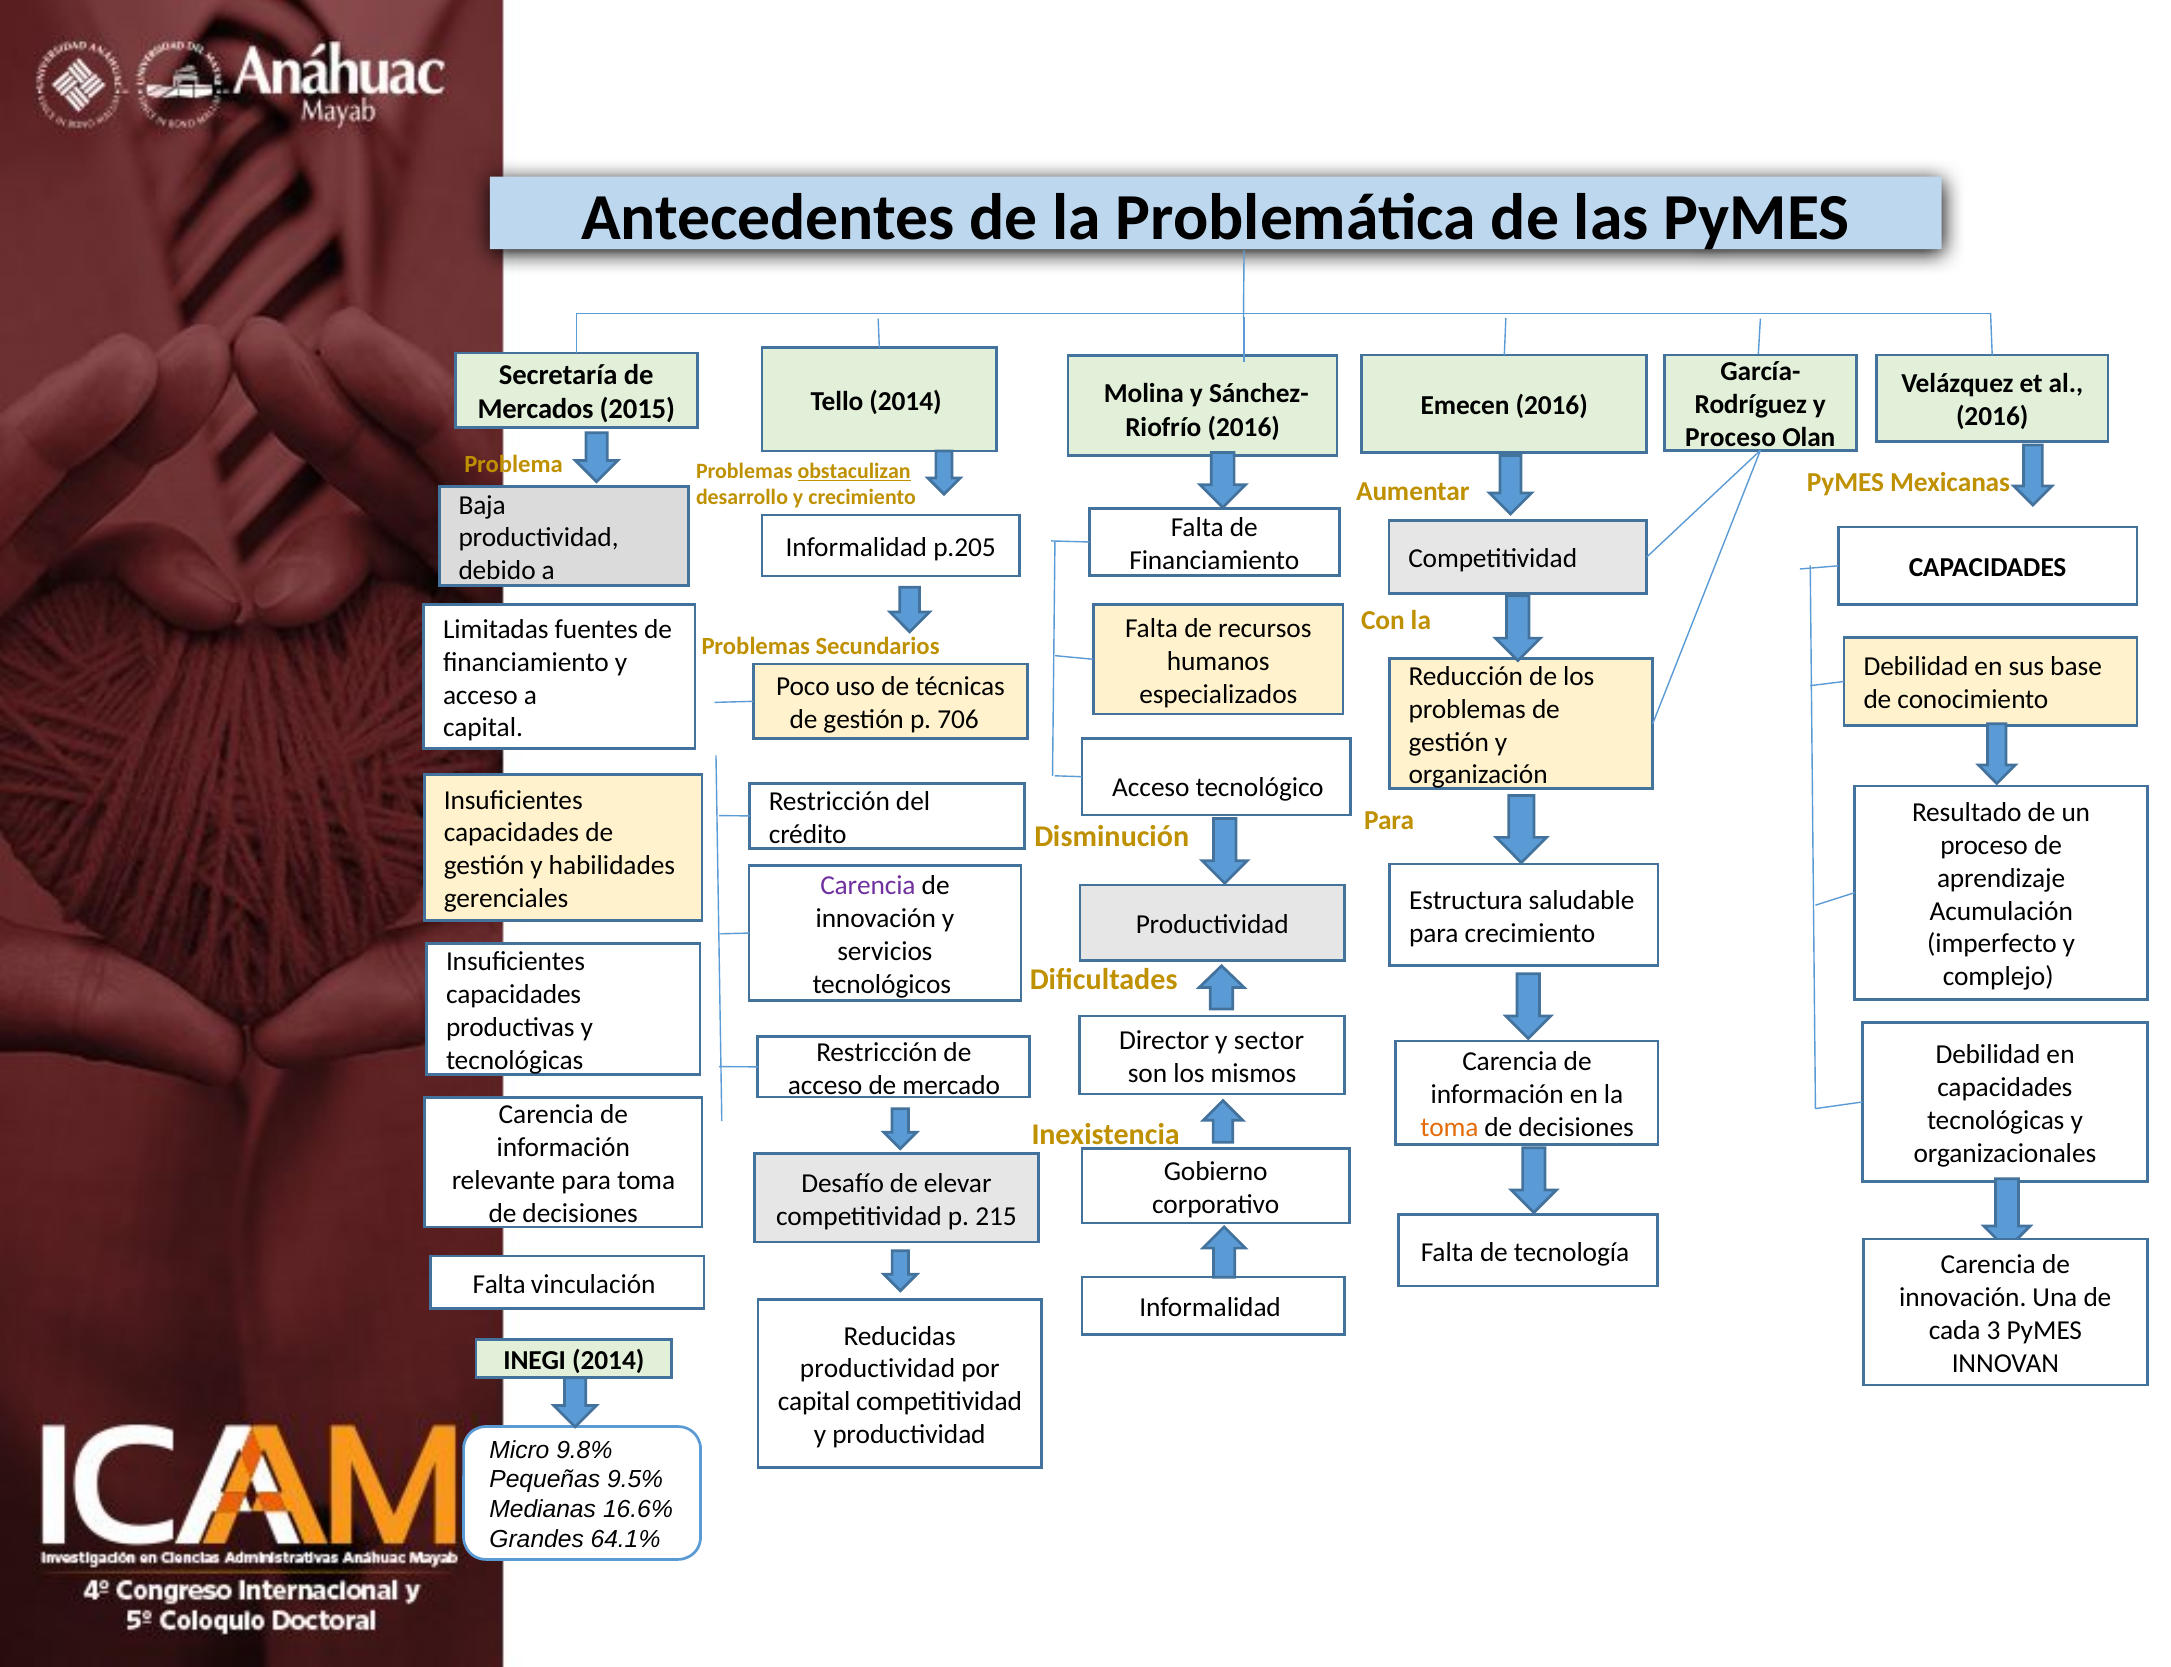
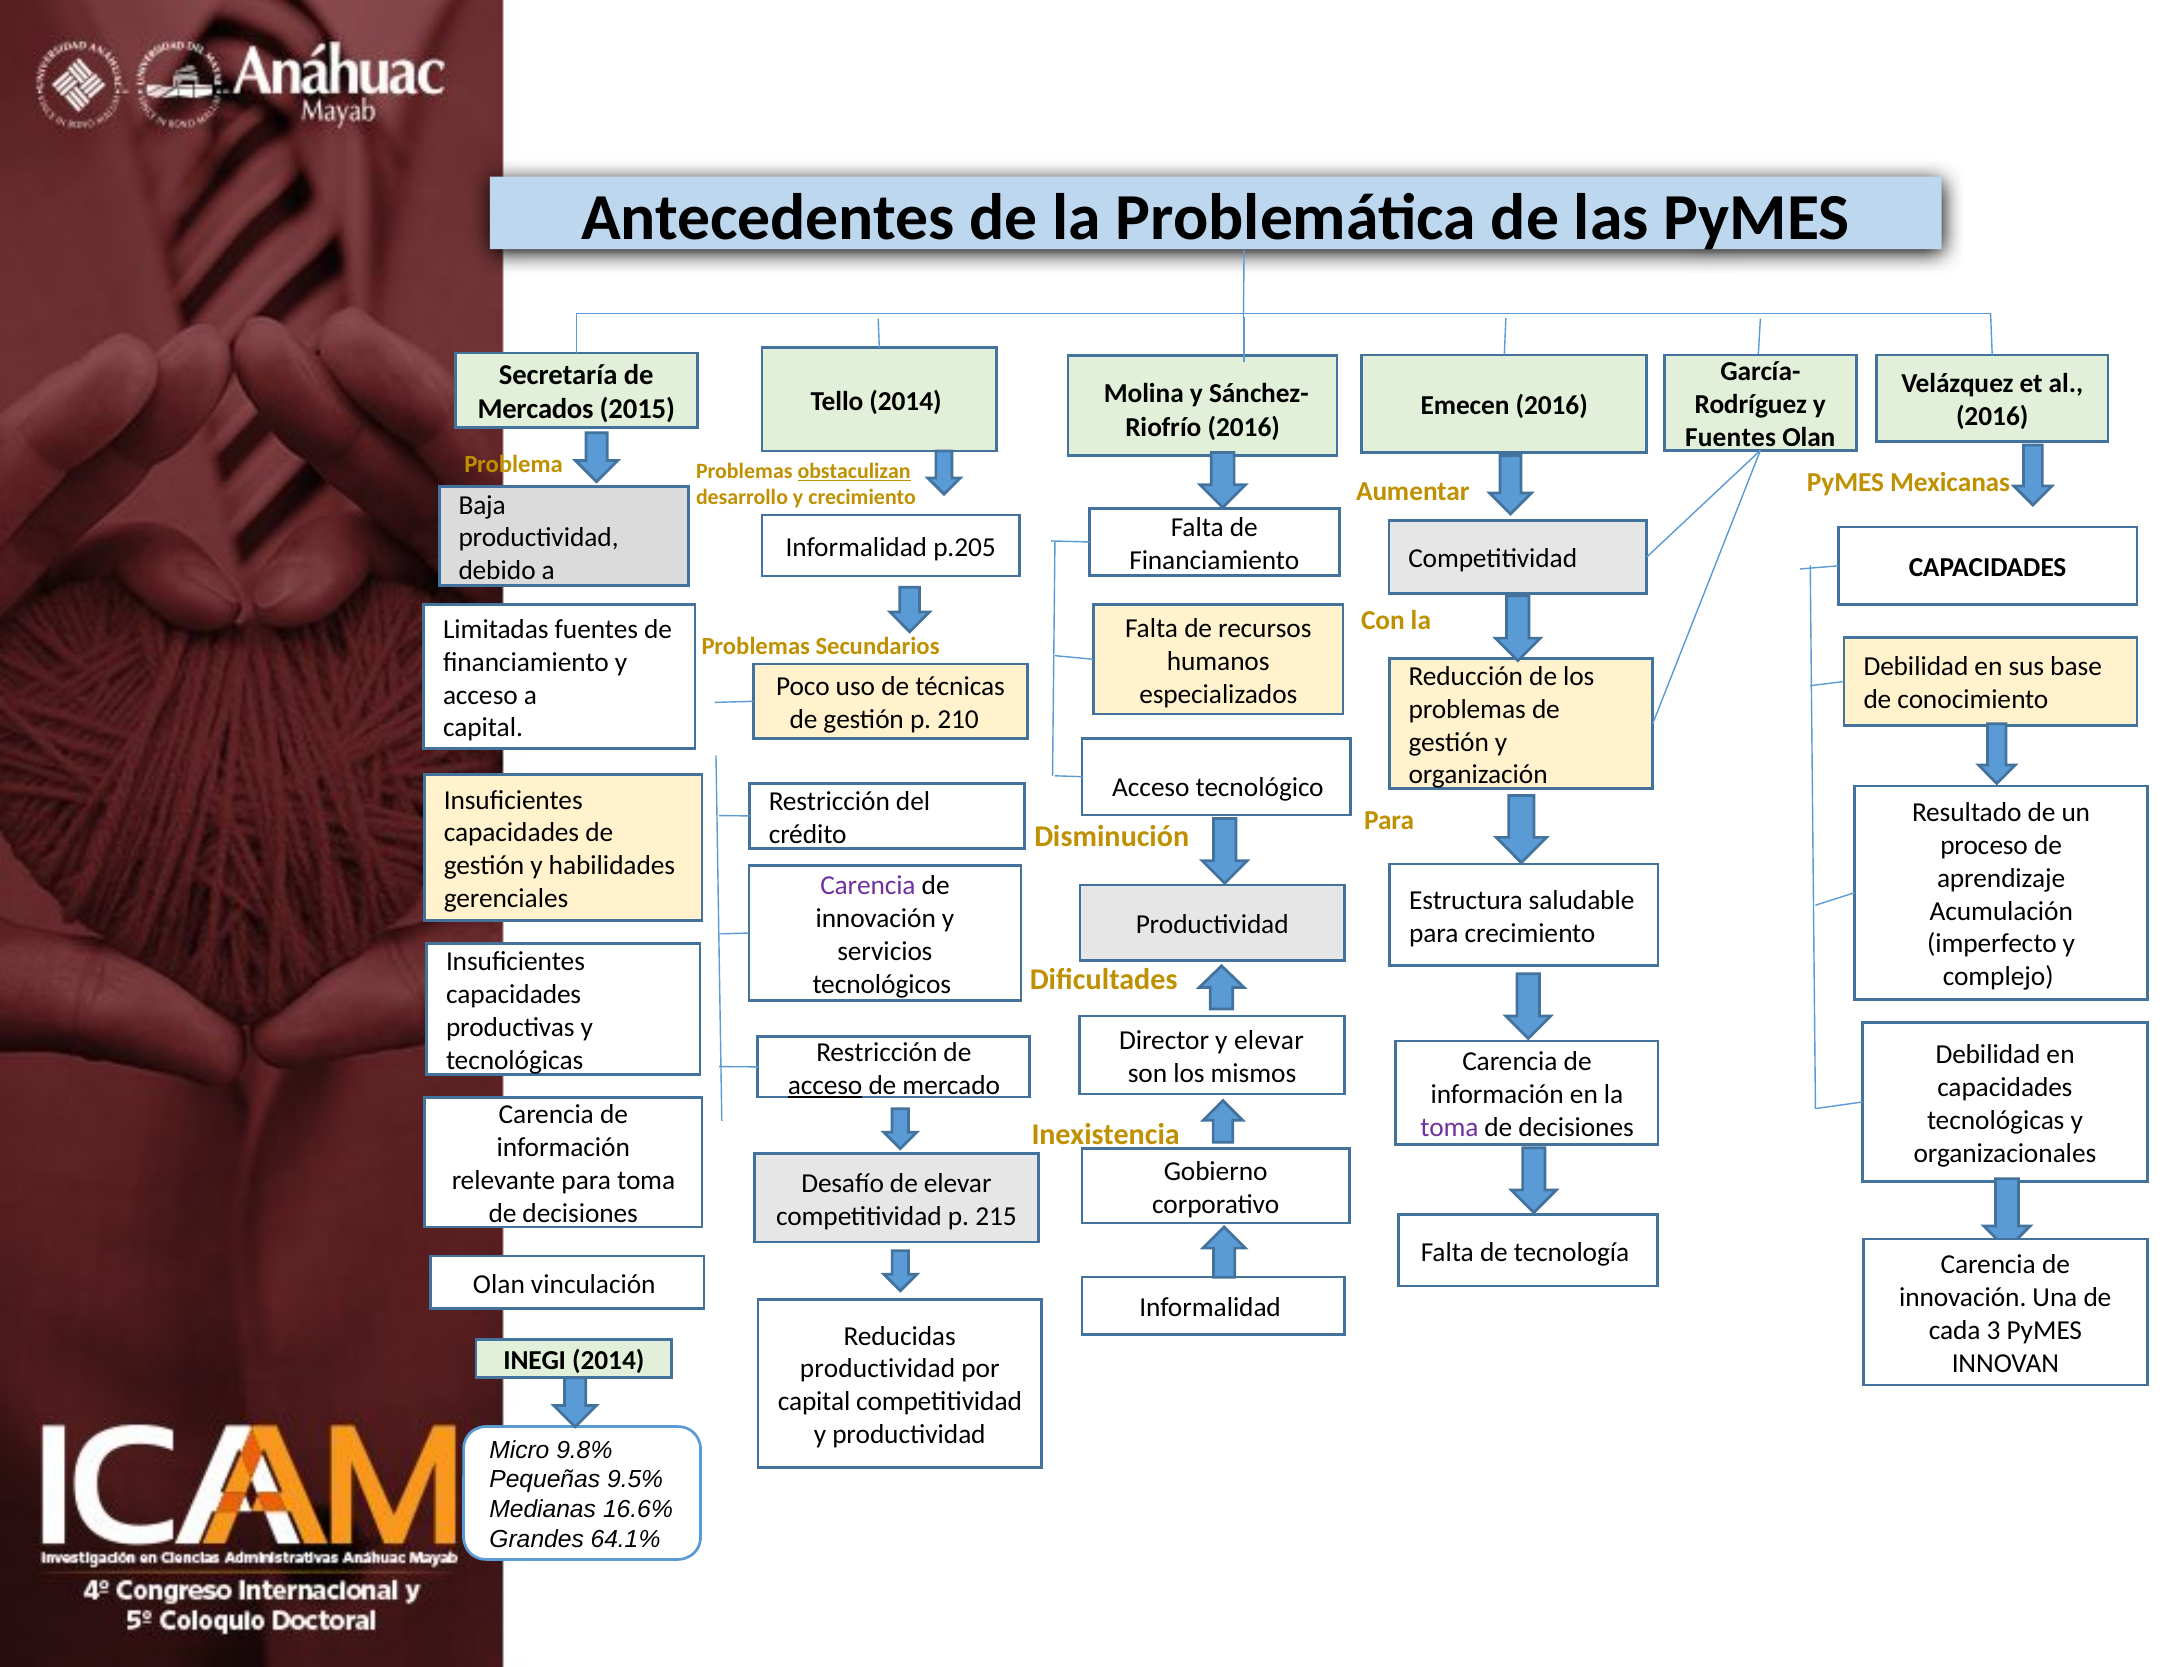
Proceso: Proceso -> Fuentes (1731, 437)
706: 706 -> 210 (958, 720)
y sector: sector -> elevar (1269, 1040)
acceso underline: none -> present (825, 1085)
toma colour: orange -> purple (1449, 1127)
Falta: Falta -> Olan (499, 1284)
